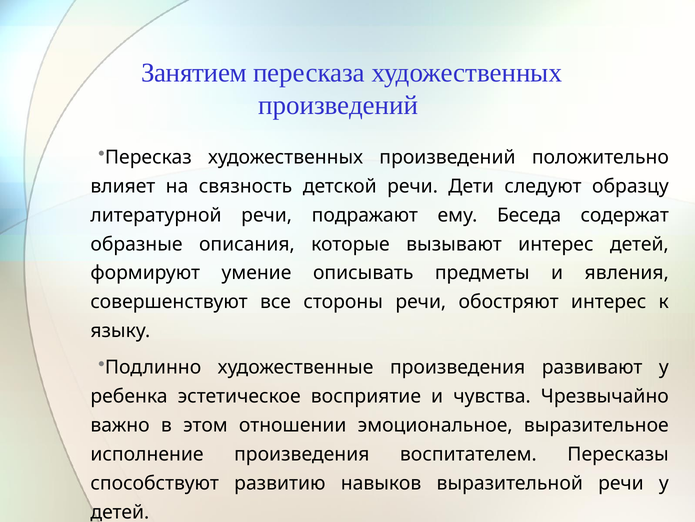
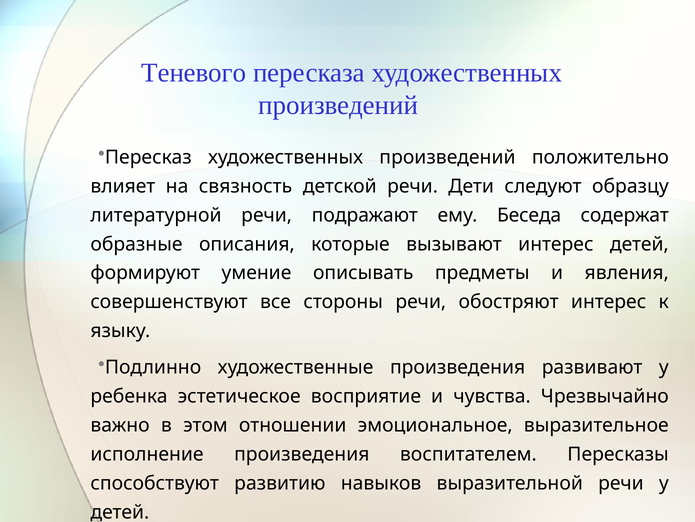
Занятием: Занятием -> Теневого (194, 73)
